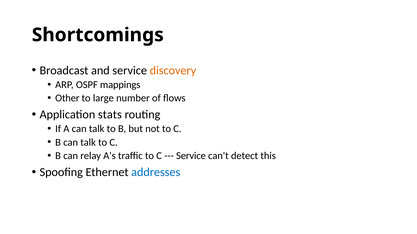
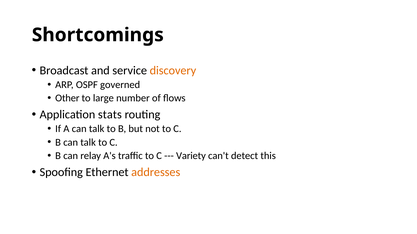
mappings: mappings -> governed (120, 85)
Service: Service -> Variety (191, 156)
addresses colour: blue -> orange (156, 173)
